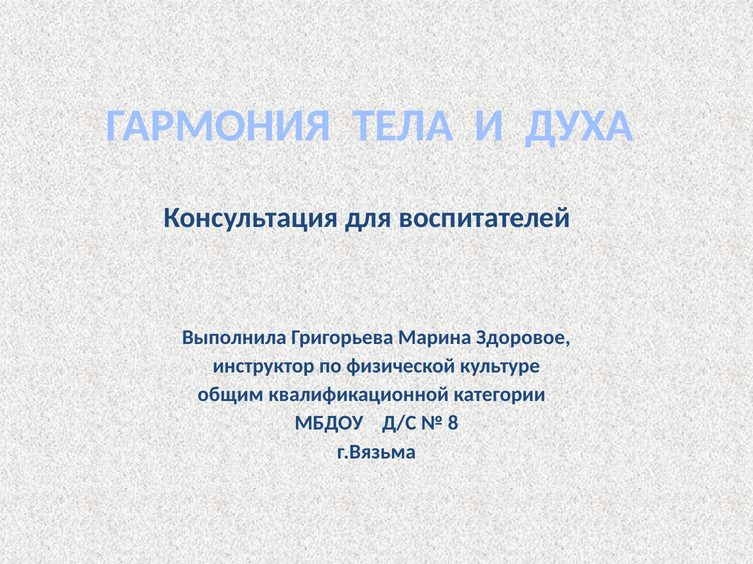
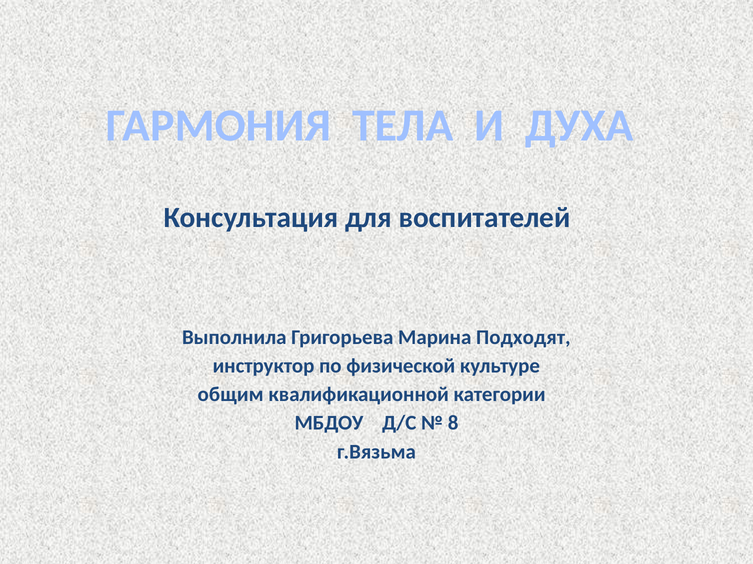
Здоровое: Здоровое -> Подходят (523, 338)
